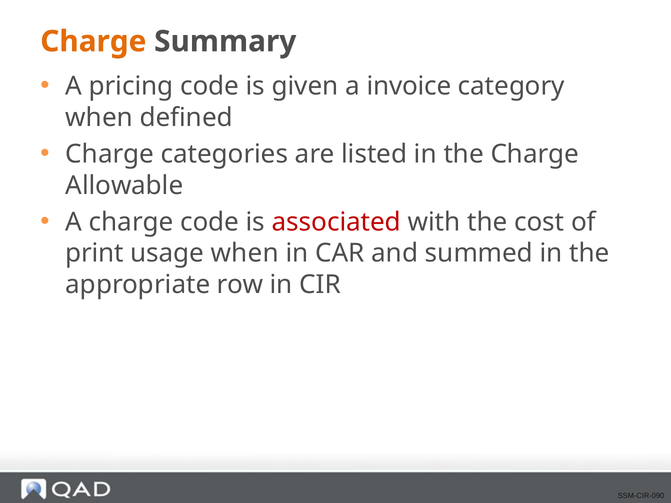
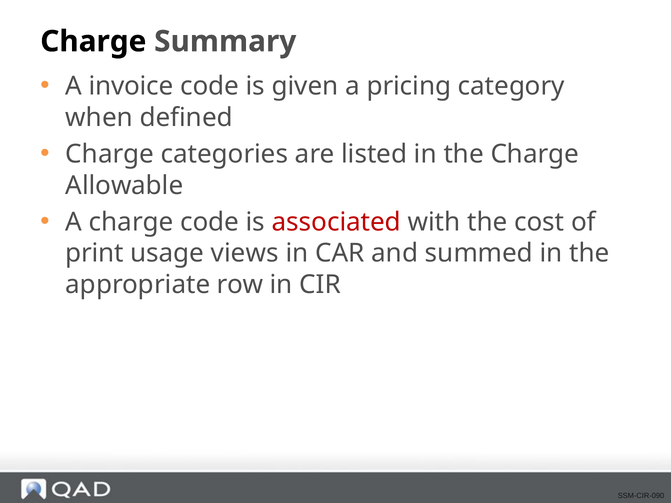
Charge colour: orange -> black (93, 41)
pricing: pricing -> invoice (131, 86)
invoice: invoice -> pricing (409, 86)
usage when: when -> views (245, 253)
